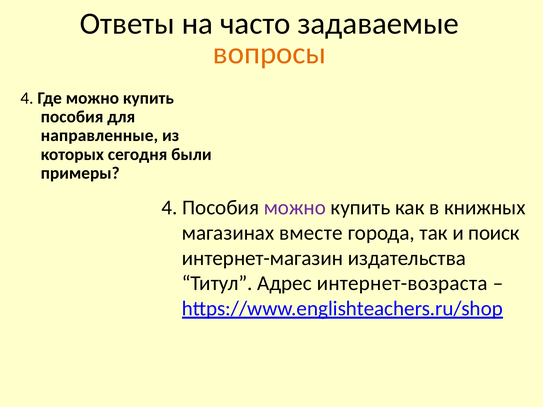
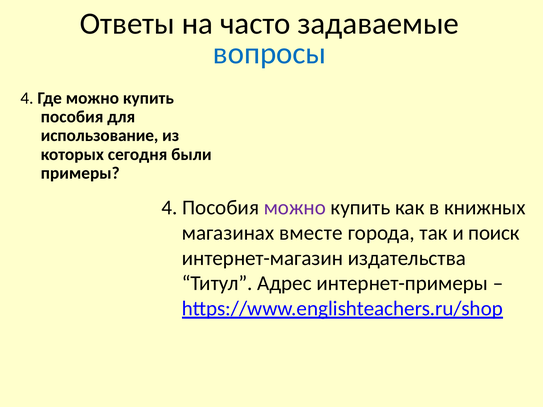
вопросы colour: orange -> blue (270, 53)
направленные: направленные -> использование (100, 136)
интернет-возраста: интернет-возраста -> интернет-примеры (402, 283)
